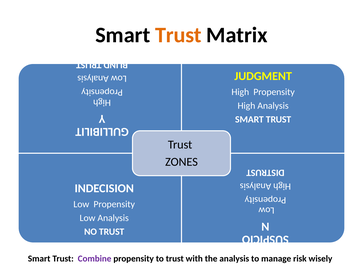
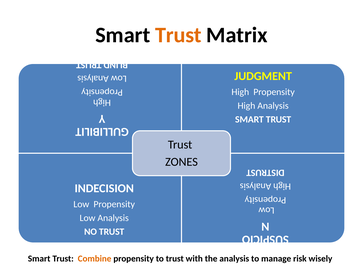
Combine colour: purple -> orange (95, 259)
